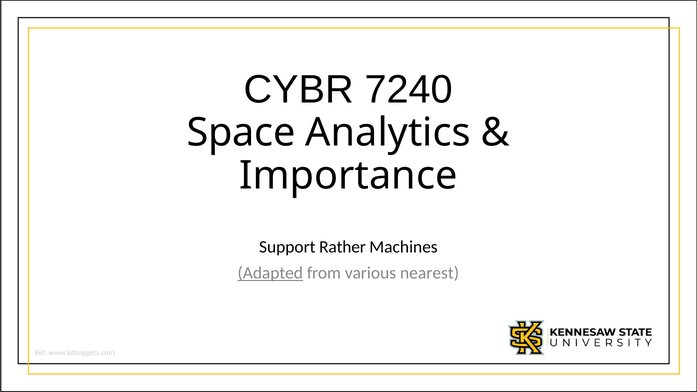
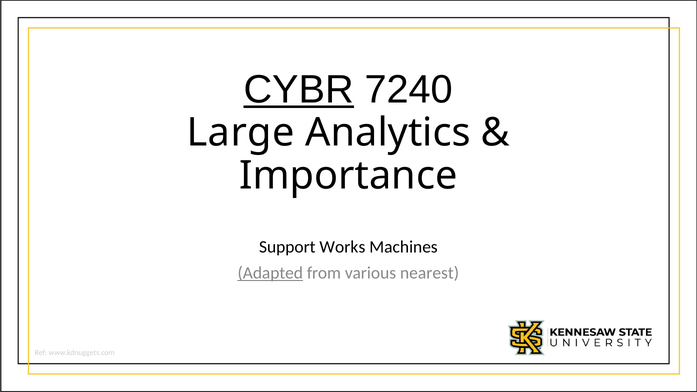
CYBR underline: none -> present (299, 90)
Space: Space -> Large (241, 133)
Rather: Rather -> Works (342, 247)
